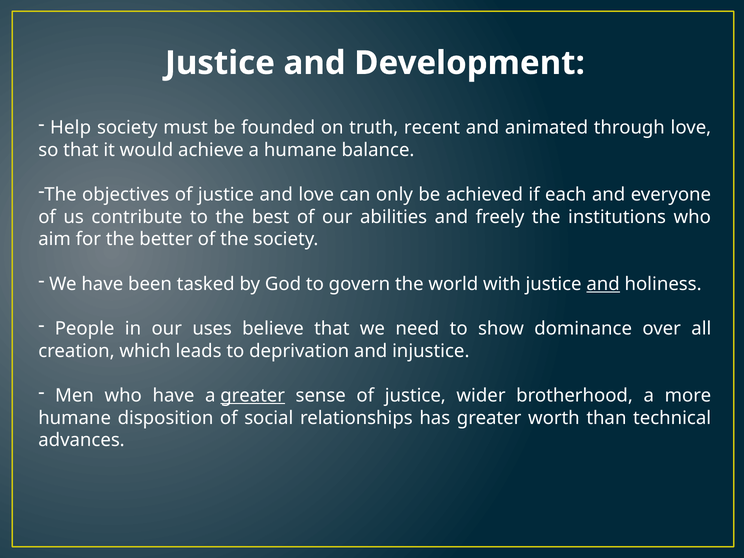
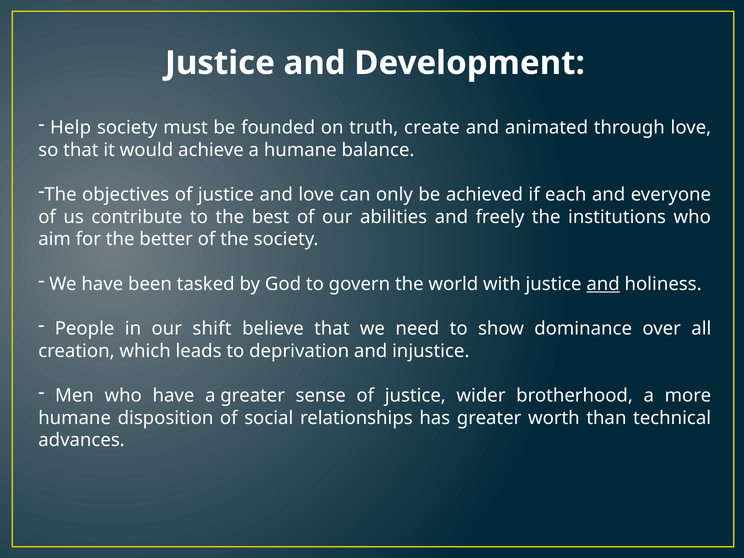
recent: recent -> create (432, 128)
uses: uses -> shift (212, 329)
greater underline: present -> none (253, 396)
